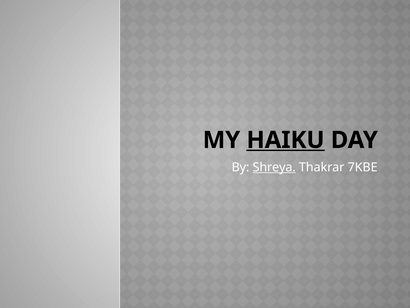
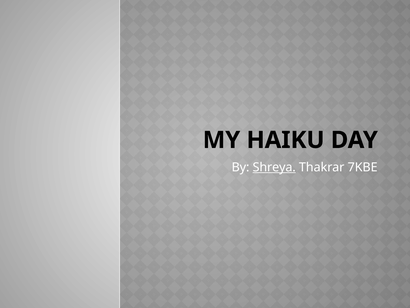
HAIKU underline: present -> none (285, 140)
